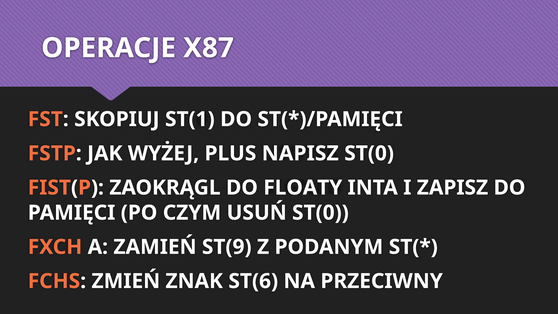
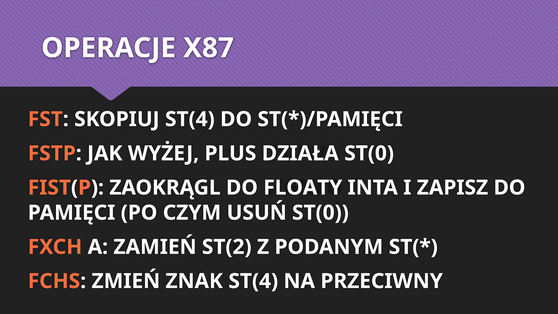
SKOPIUJ ST(1: ST(1 -> ST(4 (190, 119)
NAPISZ: NAPISZ -> DZIAŁA (300, 153)
ST(9: ST(9 -> ST(2 (227, 247)
ZNAK ST(6: ST(6 -> ST(4 (253, 281)
